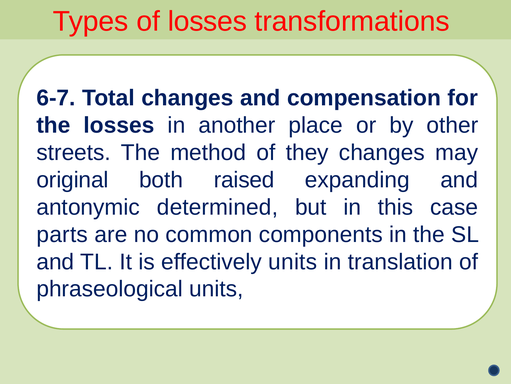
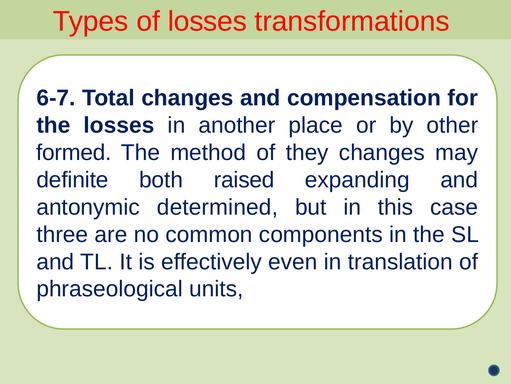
streets: streets -> formed (74, 152)
original: original -> definite (73, 180)
parts: parts -> three (62, 234)
effectively units: units -> even (293, 261)
